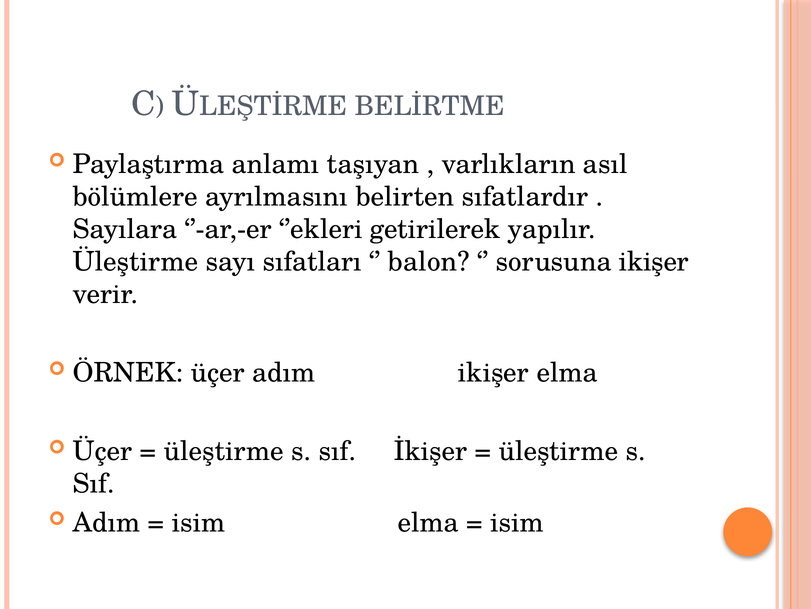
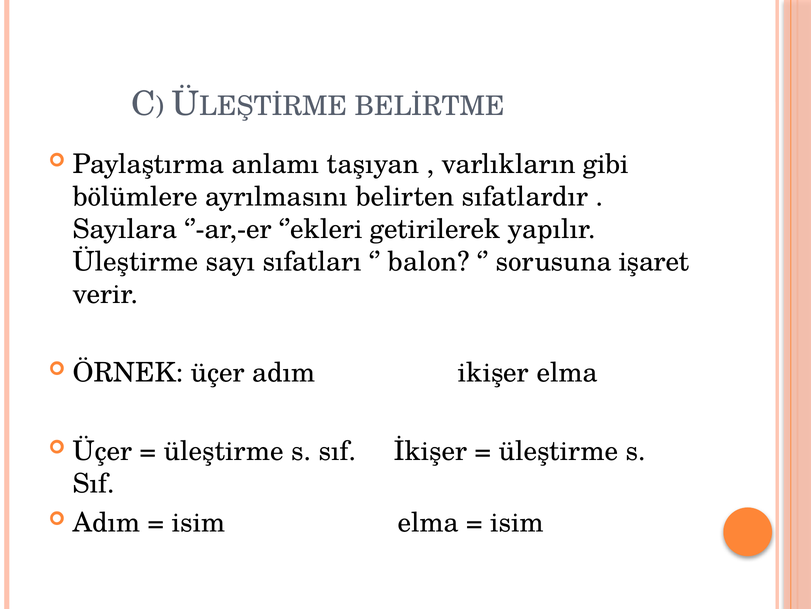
asıl: asıl -> gibi (606, 164)
sorusuna ikişer: ikişer -> işaret (654, 261)
